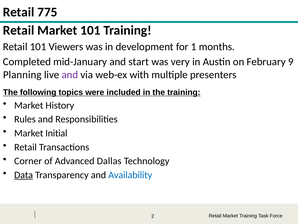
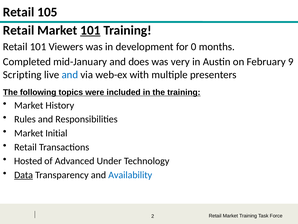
775: 775 -> 105 (47, 12)
101 underline: none -> present (90, 30)
1: 1 -> 0 (194, 47)
start: start -> does (139, 62)
Planning: Planning -> Scripting (22, 75)
and colour: purple -> blue (70, 75)
Corner: Corner -> Hosted (28, 161)
Dallas: Dallas -> Under (109, 161)
